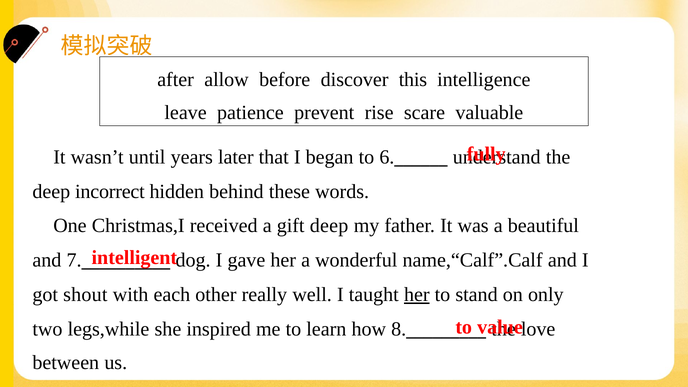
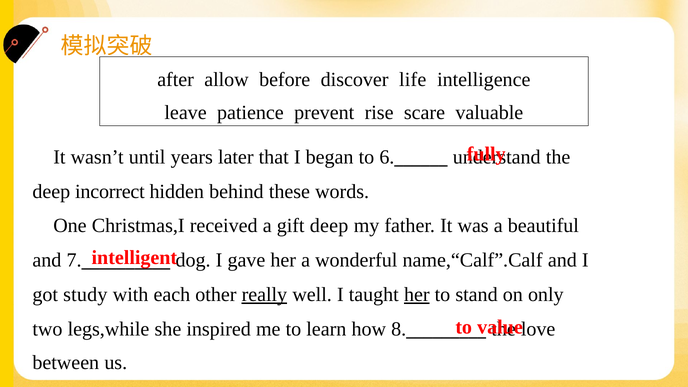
this: this -> life (413, 80)
shout: shout -> study (85, 295)
really underline: none -> present (264, 295)
